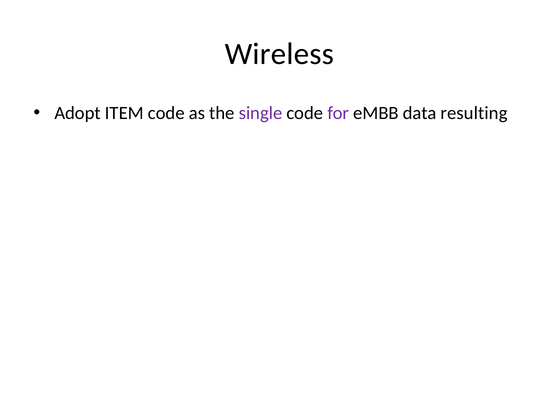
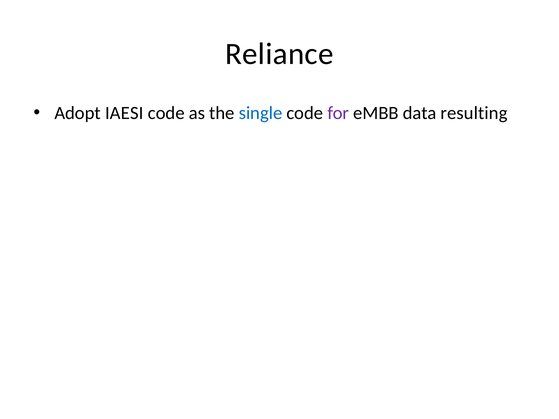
Wireless: Wireless -> Reliance (279, 54)
ITEM: ITEM -> IAESI (124, 113)
single colour: purple -> blue (261, 113)
